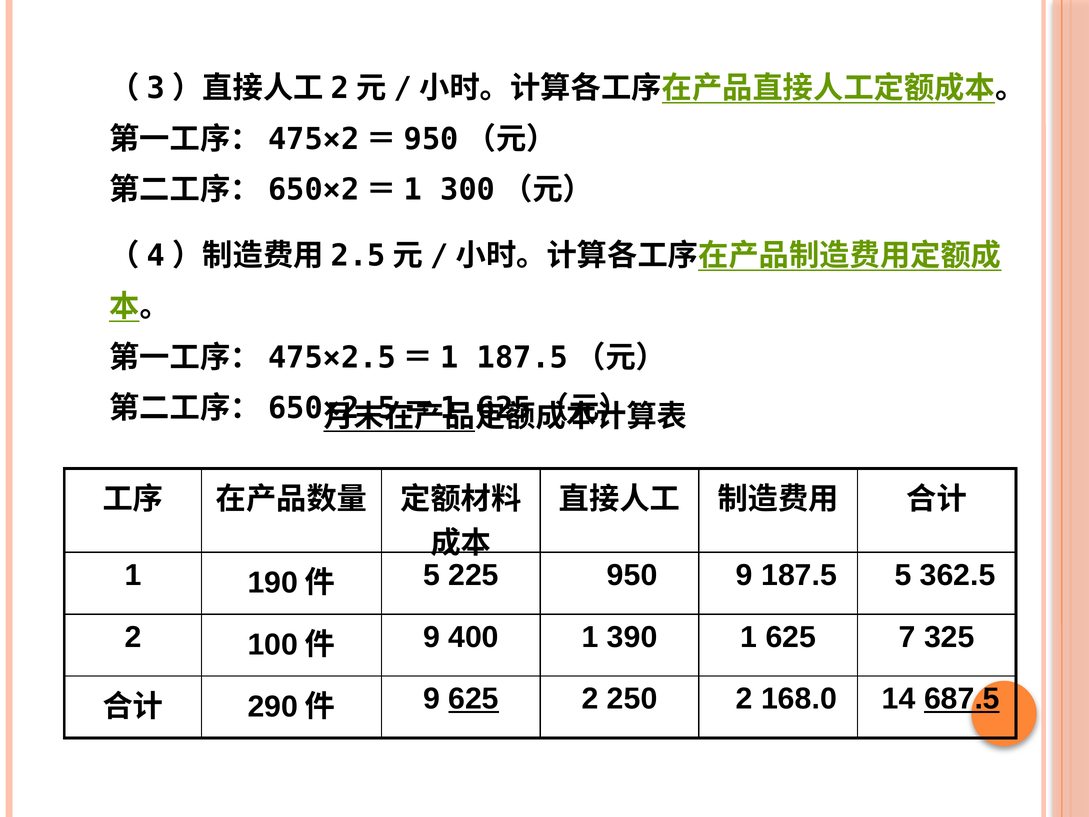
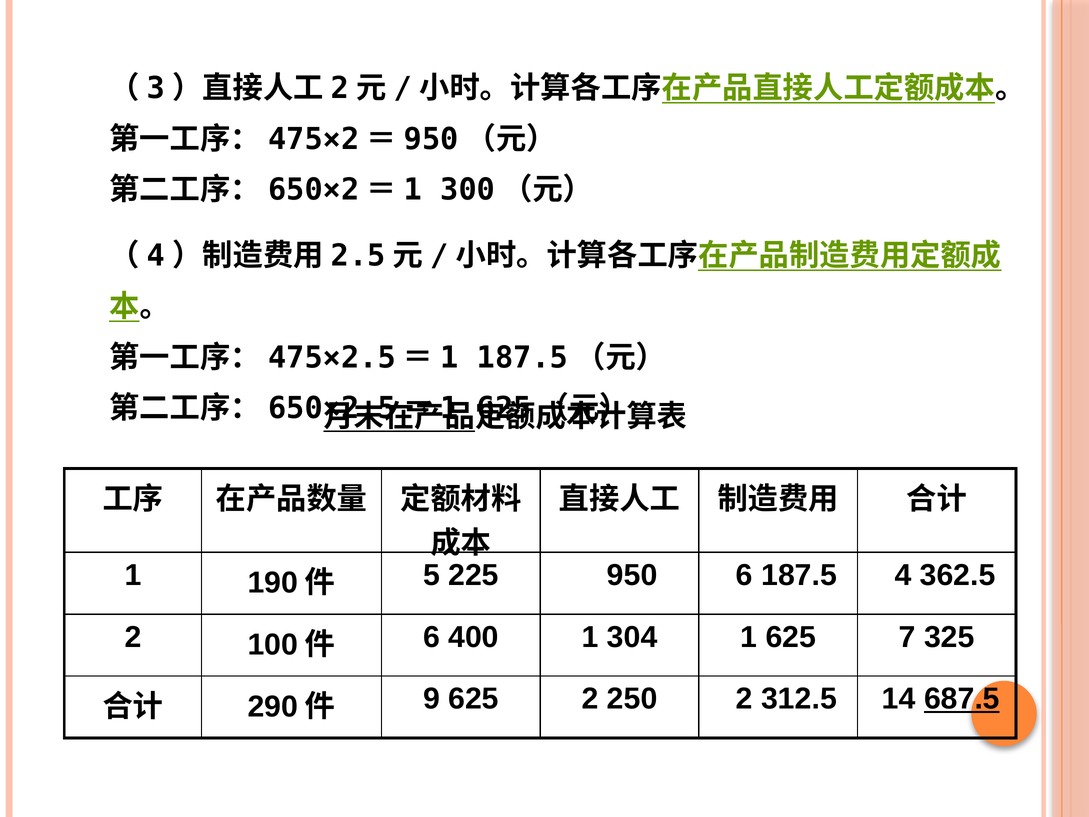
950 9: 9 -> 6 (744, 575)
187.5 5: 5 -> 4 (903, 575)
9: 9 -> 6 (431, 637)
390: 390 -> 304 (632, 637)
625 underline: present -> none (474, 699)
168.0: 168.0 -> 312.5 (799, 699)
